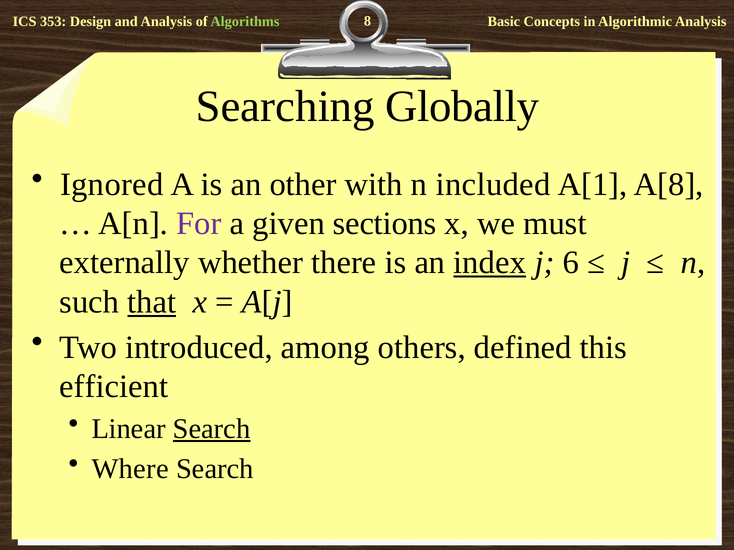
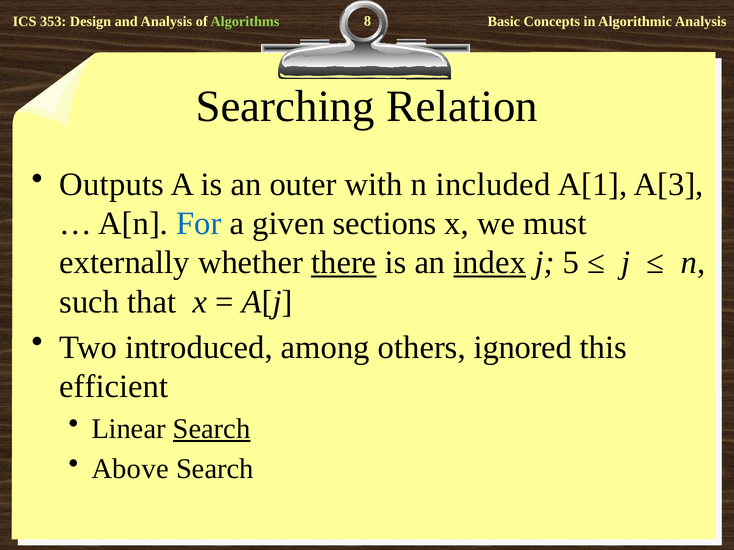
Globally: Globally -> Relation (462, 106)
Ignored: Ignored -> Outputs (112, 185)
other: other -> outer (303, 185)
A[8: A[8 -> A[3 (669, 185)
For colour: purple -> blue (199, 224)
there underline: none -> present (344, 263)
6: 6 -> 5 (571, 263)
that underline: present -> none (152, 302)
defined: defined -> ignored (523, 348)
Where: Where -> Above (130, 469)
